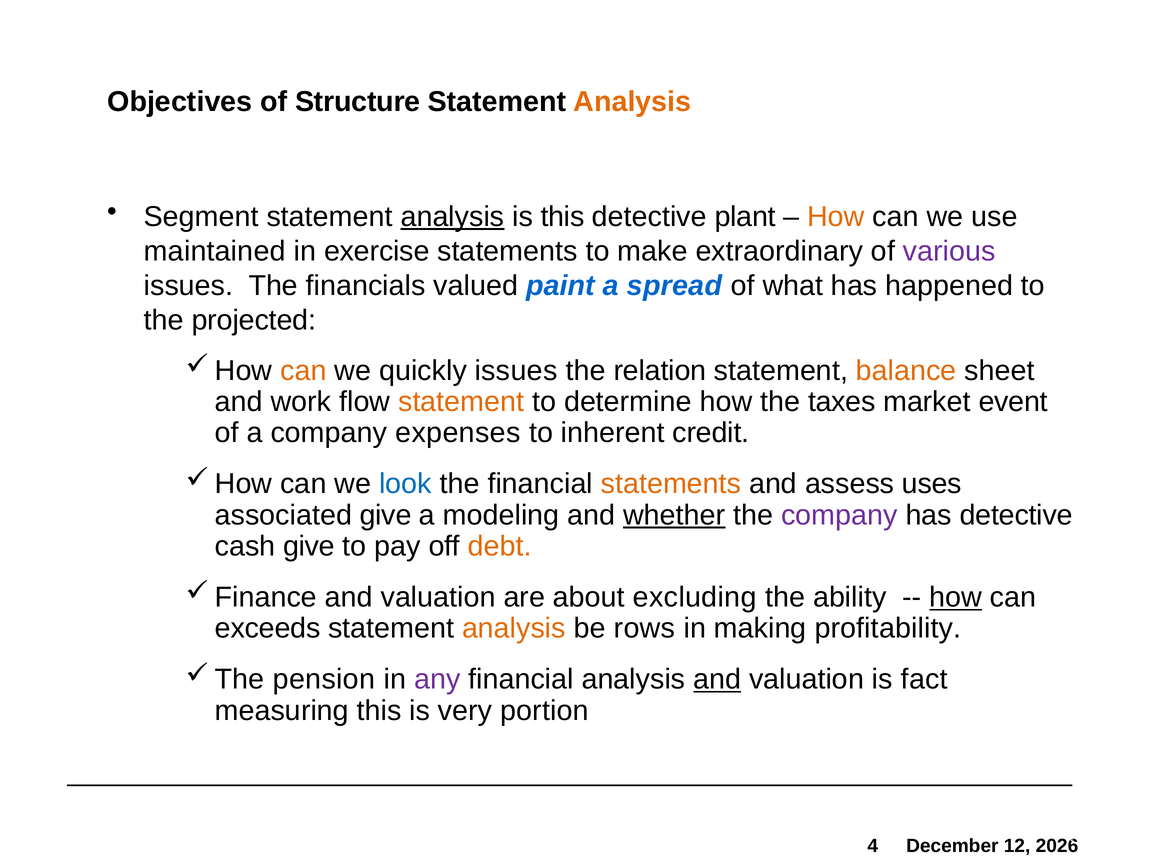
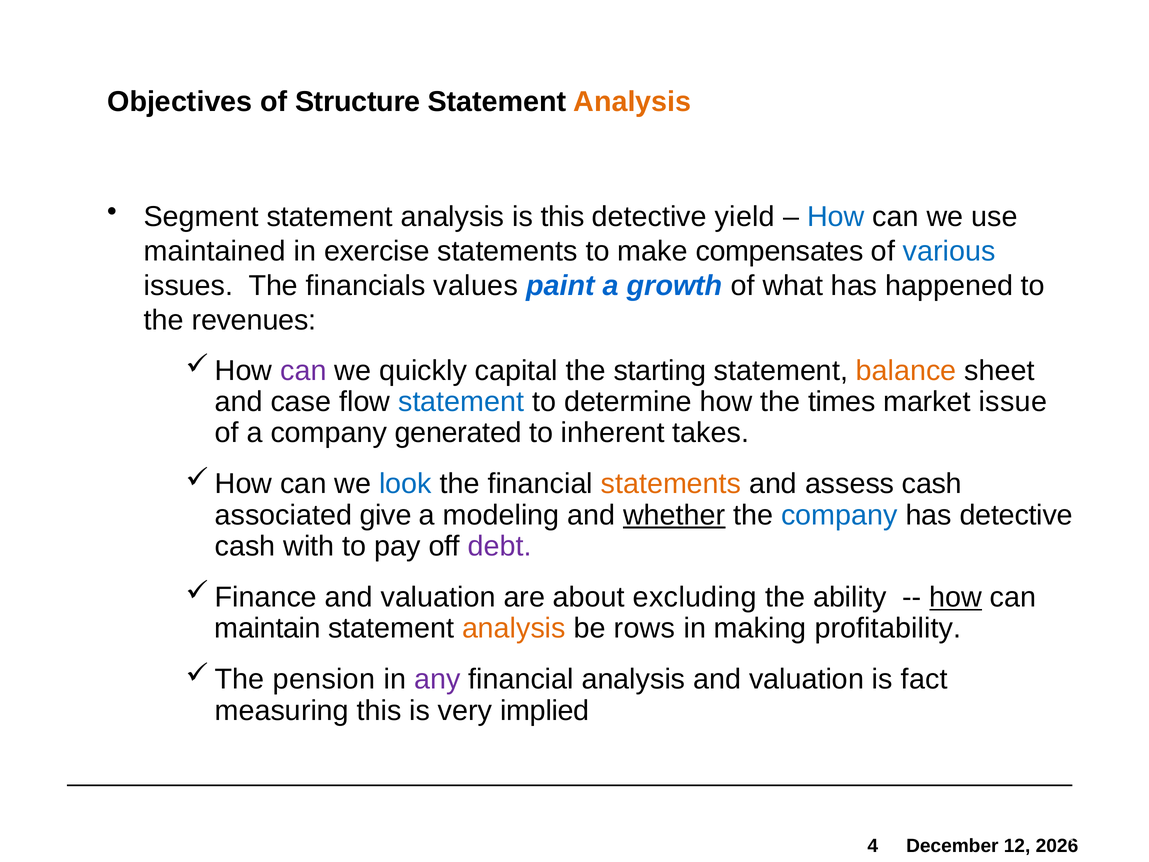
analysis underline: present -> none (452, 217)
plant: plant -> yield (745, 217)
How colour: orange -> blue (836, 217)
extraordinary: extraordinary -> compensates (779, 251)
various colour: purple -> blue (949, 251)
valued: valued -> values (476, 285)
spread: spread -> growth (675, 285)
projected: projected -> revenues (254, 320)
can colour: orange -> purple (303, 371)
quickly issues: issues -> capital (516, 371)
relation: relation -> starting (660, 371)
work: work -> case (301, 402)
statement colour: orange -> blue (461, 402)
taxes: taxes -> times (842, 402)
event: event -> issue (1013, 402)
expenses: expenses -> generated (458, 433)
credit: credit -> takes (711, 433)
assess uses: uses -> cash (932, 484)
company colour: purple -> blue (839, 515)
cash give: give -> with (309, 546)
debt colour: orange -> purple (500, 546)
exceeds: exceeds -> maintain (268, 628)
and underline: present -> none (717, 679)
portion: portion -> implied (545, 710)
